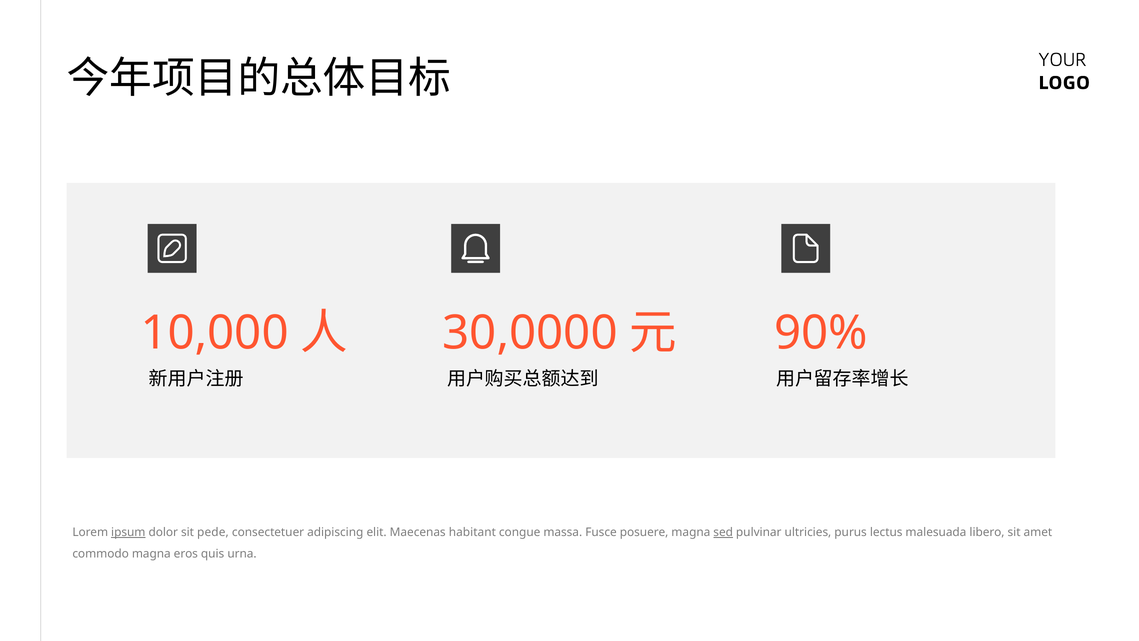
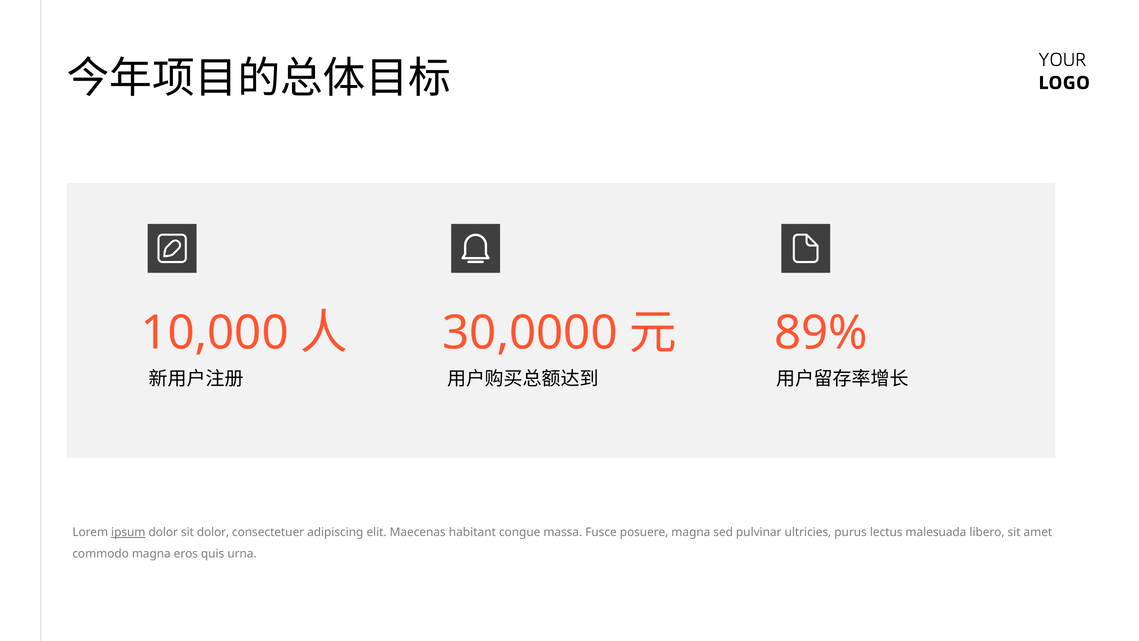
90%: 90% -> 89% (821, 333)
sit pede: pede -> dolor (213, 532)
sed underline: present -> none (723, 532)
